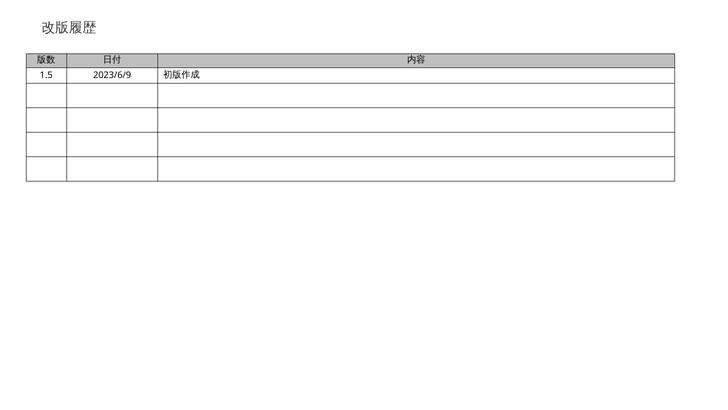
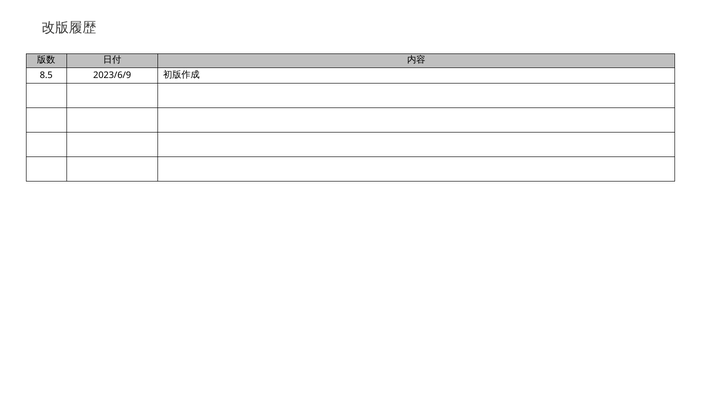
1.5: 1.5 -> 8.5 (46, 75)
